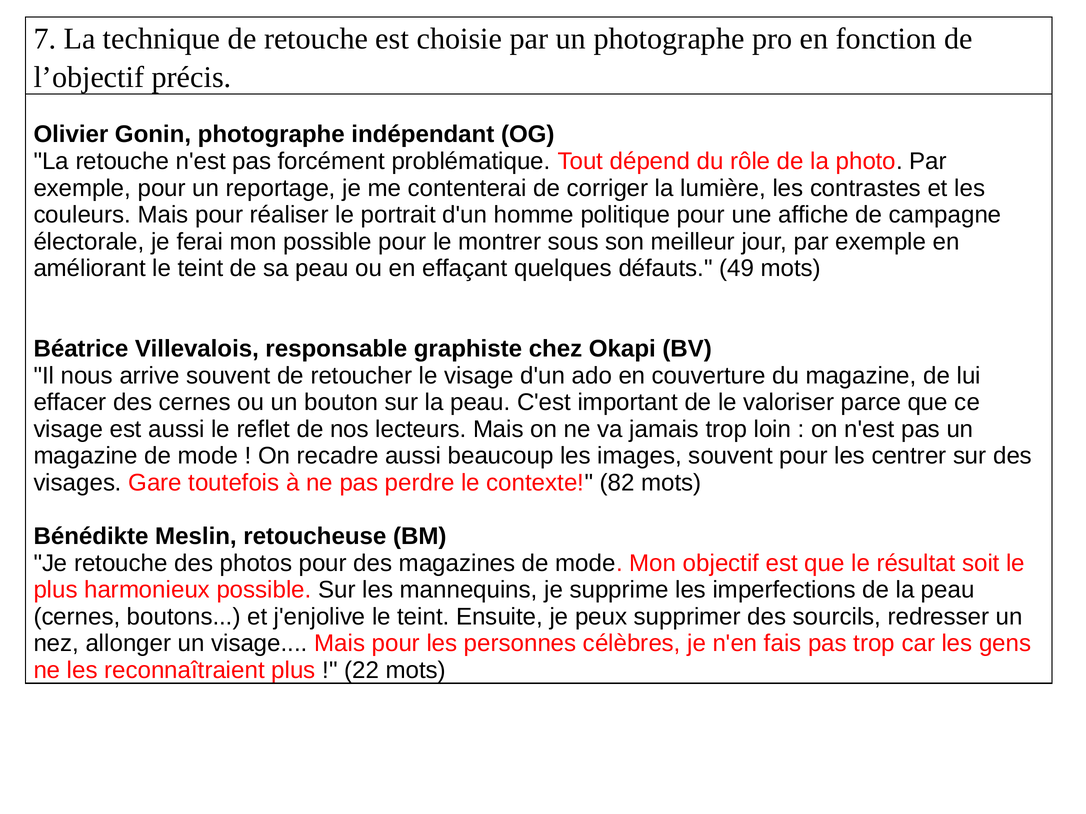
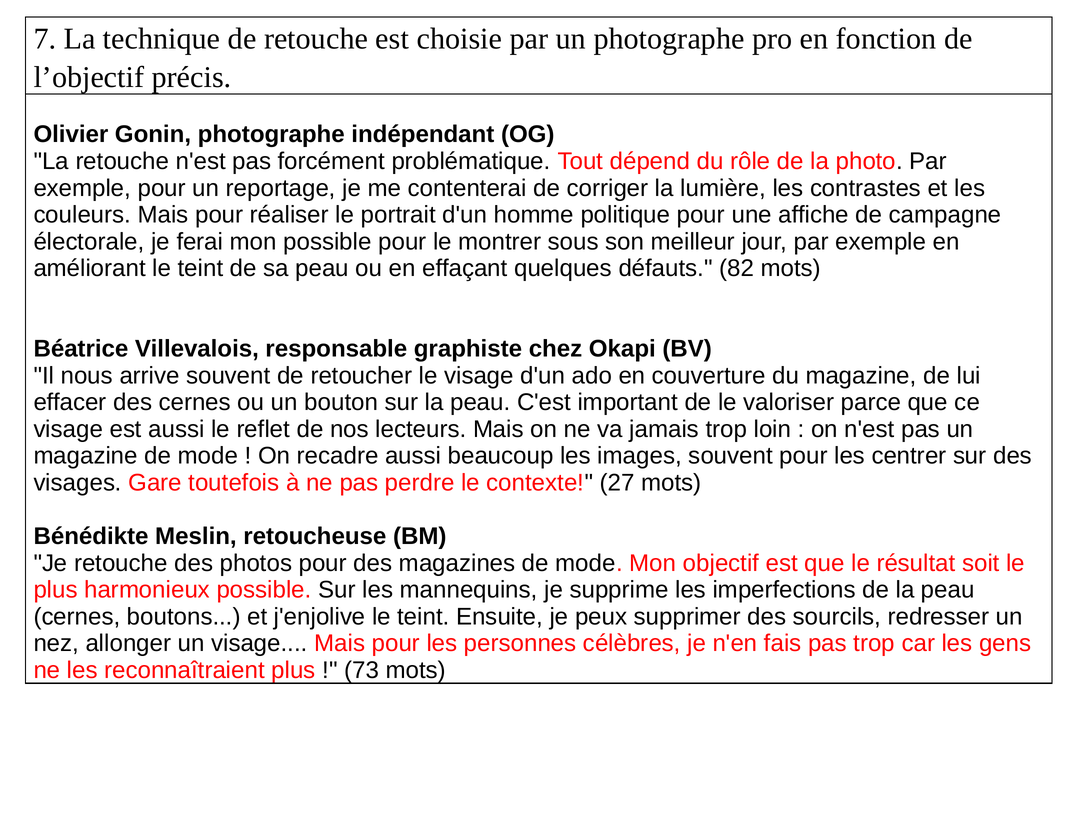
49: 49 -> 82 (737, 269)
82: 82 -> 27 (617, 483)
22: 22 -> 73 (362, 671)
